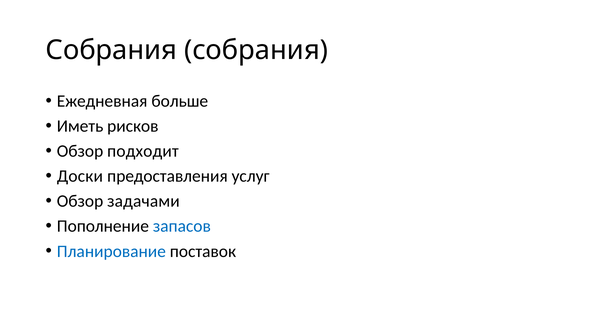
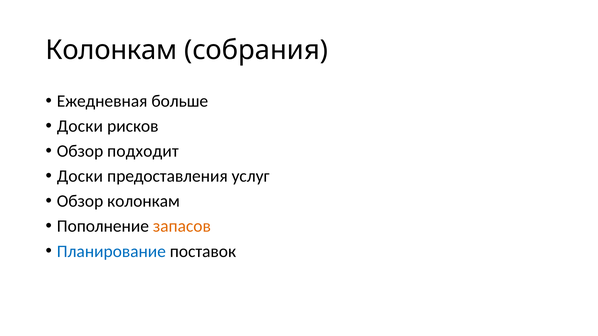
Собрания: Собрания -> Колонкам (111, 50)
Иметь: Иметь -> Доски (80, 126)
Обзор задачами: задачами -> колонкам (144, 201)
запасов colour: blue -> orange (182, 226)
